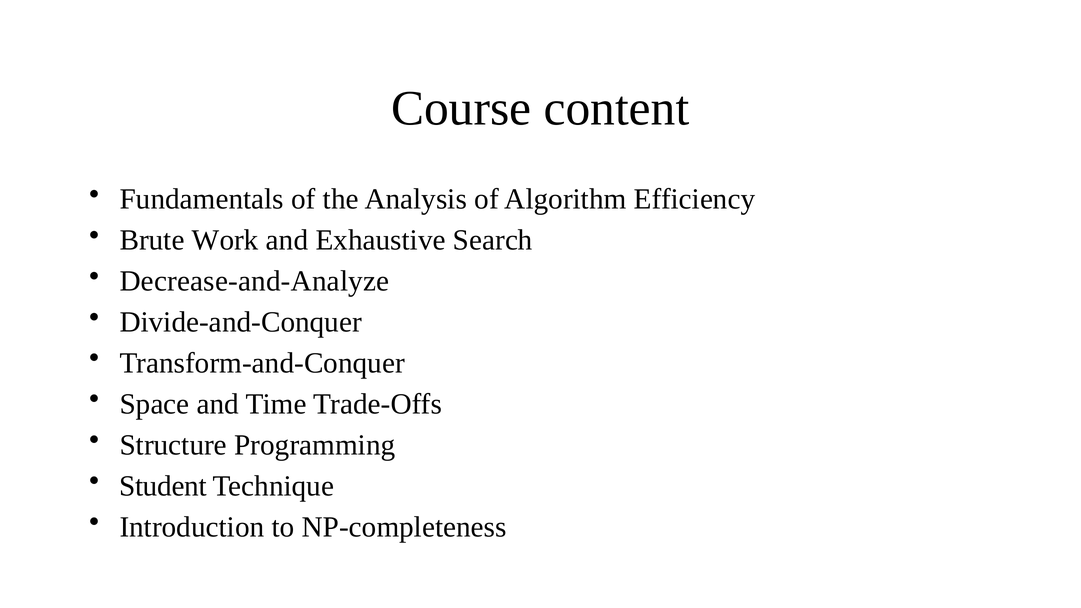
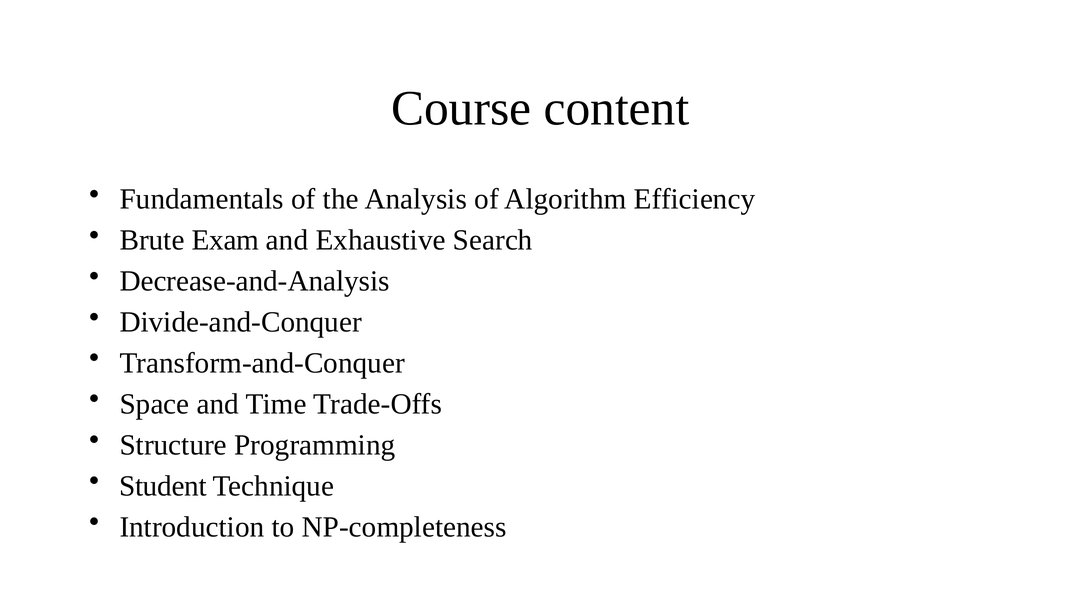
Work: Work -> Exam (225, 240)
Decrease-and-Analyze: Decrease-and-Analyze -> Decrease-and-Analysis (255, 281)
